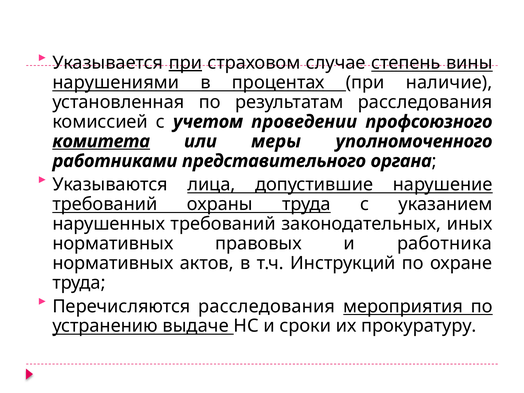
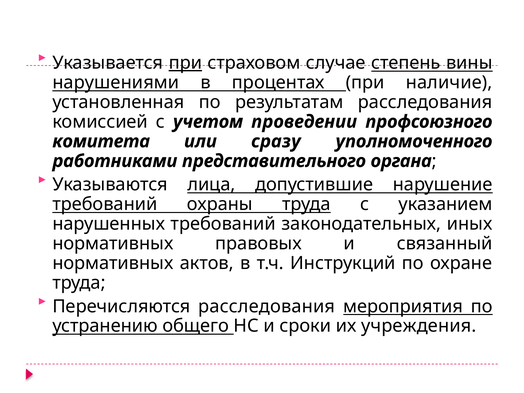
комитета underline: present -> none (101, 141)
меры: меры -> сразу (276, 141)
работника: работника -> связанный (445, 244)
выдаче: выдаче -> общего (196, 326)
прокуратуру: прокуратуру -> учреждения (419, 326)
